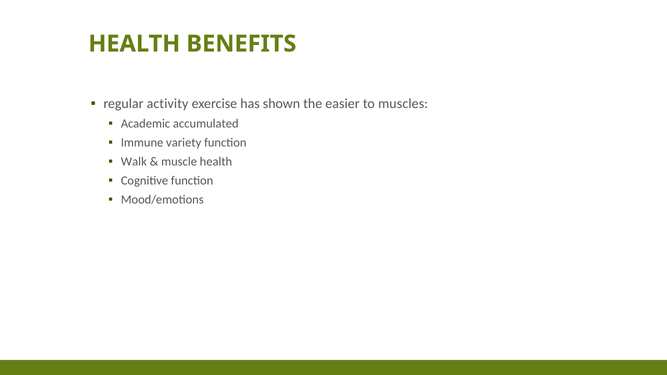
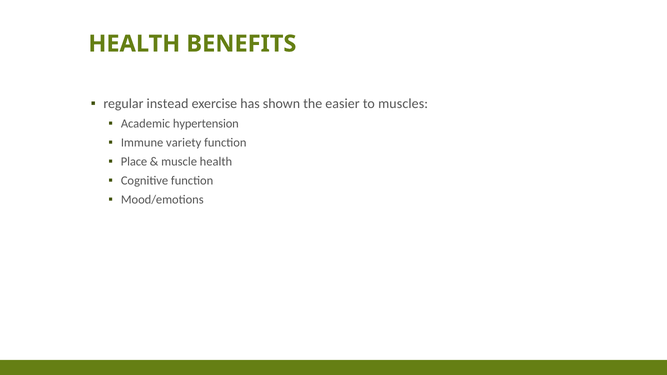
activity: activity -> instead (168, 104)
accumulated: accumulated -> hypertension (206, 124)
Walk: Walk -> Place (134, 162)
